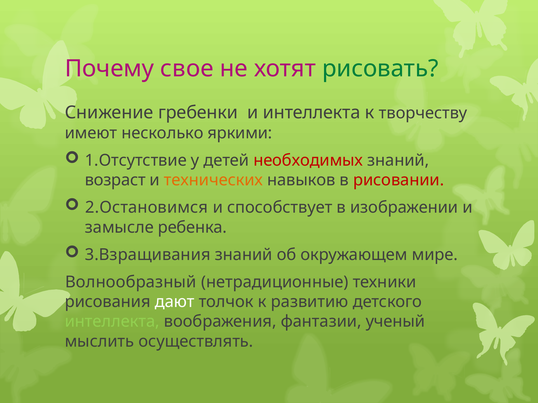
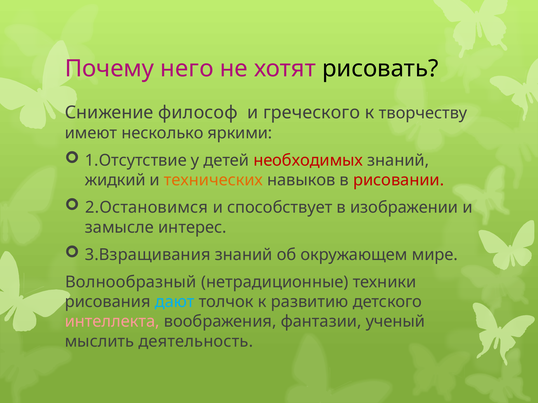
свое: свое -> него (187, 69)
рисовать colour: green -> black (380, 69)
гребенки: гребенки -> философ (198, 113)
и интеллекта: интеллекта -> греческого (312, 113)
возраст: возраст -> жидкий (115, 180)
ребенка: ребенка -> интерес (192, 228)
дают colour: white -> light blue (175, 302)
интеллекта colour: light green -> pink (112, 322)
осуществлять: осуществлять -> деятельность (196, 342)
